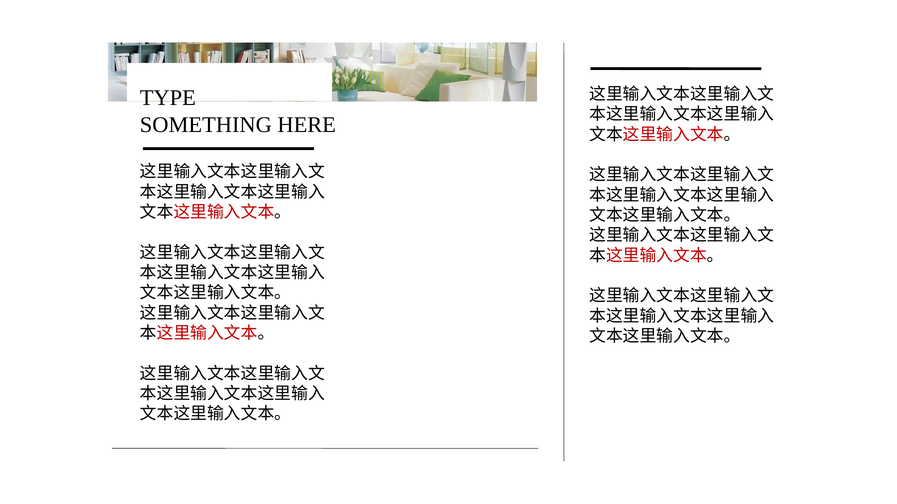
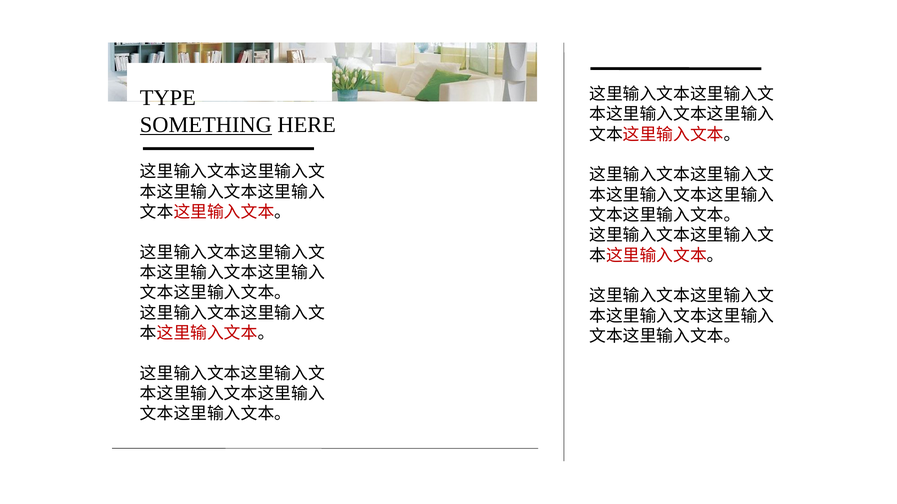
SOMETHING underline: none -> present (206, 125)
